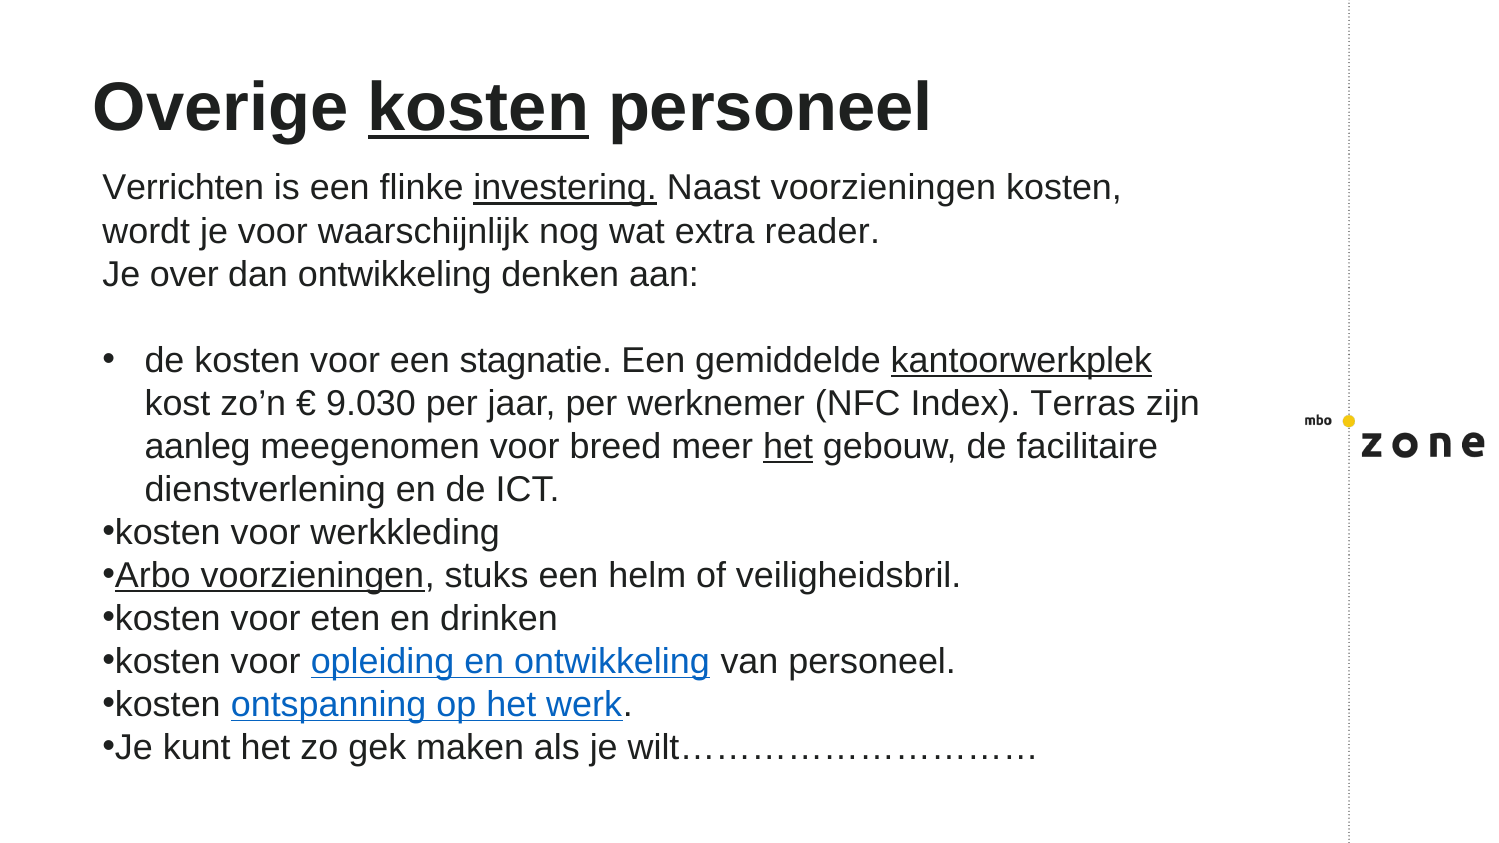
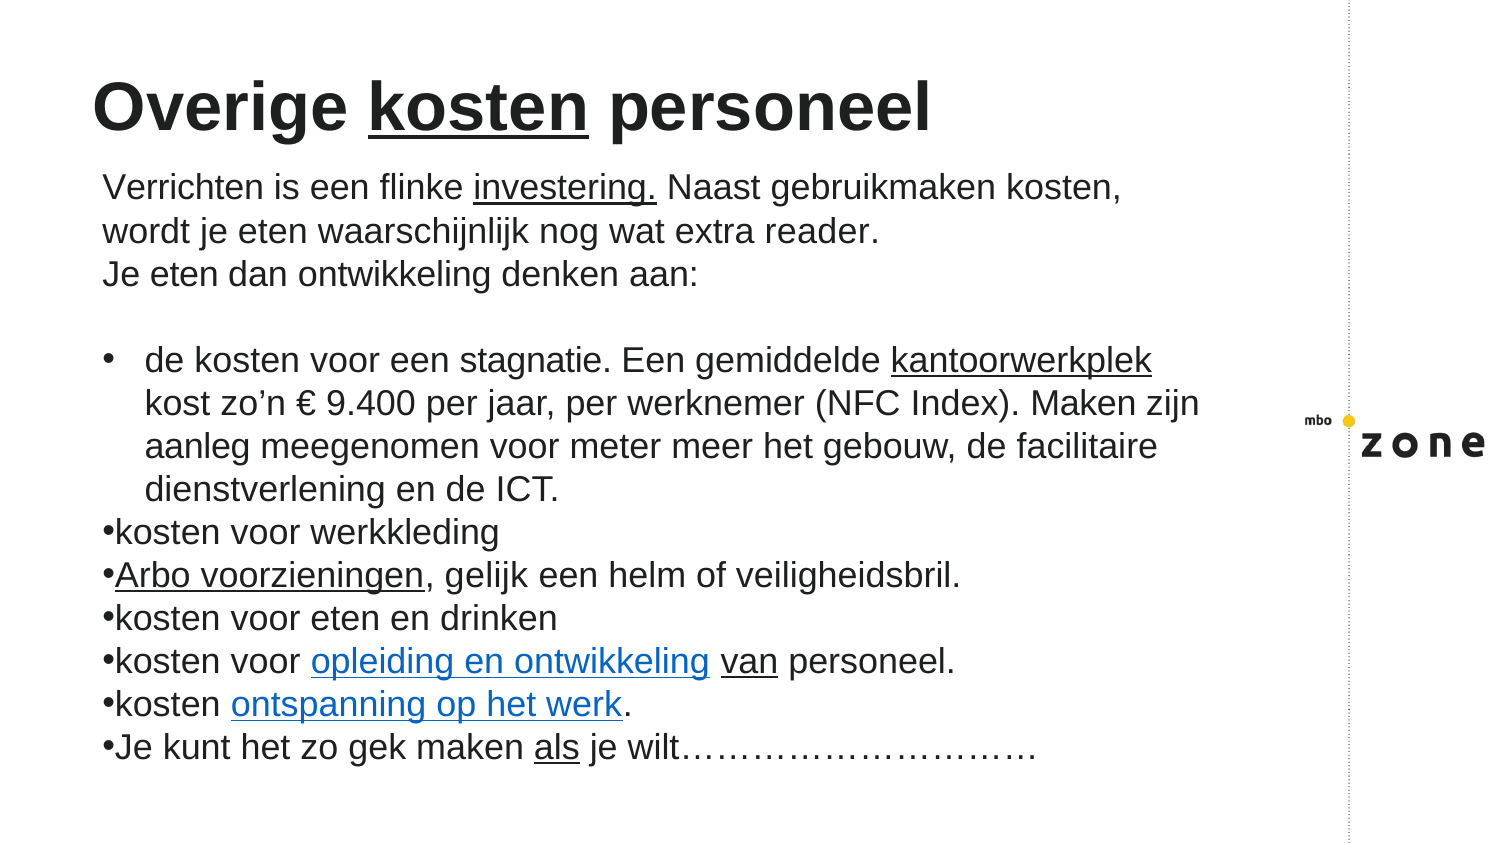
Naast voorzieningen: voorzieningen -> gebruikmaken (883, 188)
voor: voor -> eten (273, 231)
over: over -> eten (184, 274)
9.030: 9.030 -> 9.400 (371, 404)
Index Terras: Terras -> Maken (1083, 404)
breed: breed -> meter (615, 447)
het underline: present -> none (788, 447)
stuks: stuks -> gelijk (486, 576)
van underline: none -> present (749, 662)
als underline: none -> present (557, 748)
